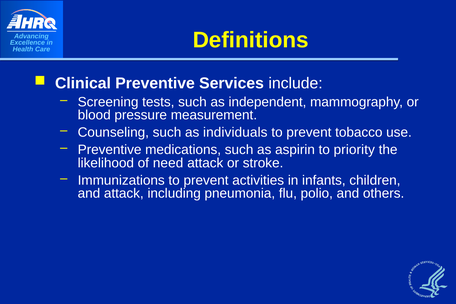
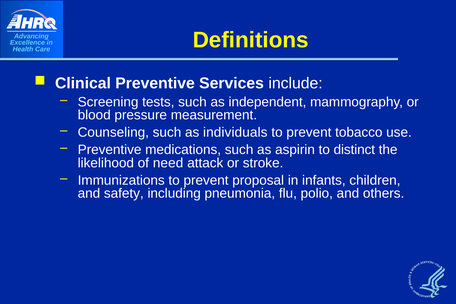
priority: priority -> distinct (354, 150)
activities: activities -> proposal (258, 180)
and attack: attack -> safety (124, 193)
